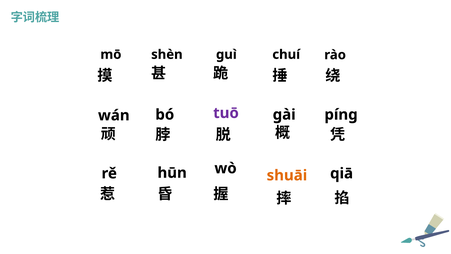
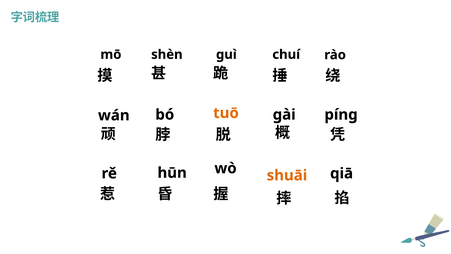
tuō colour: purple -> orange (226, 113)
